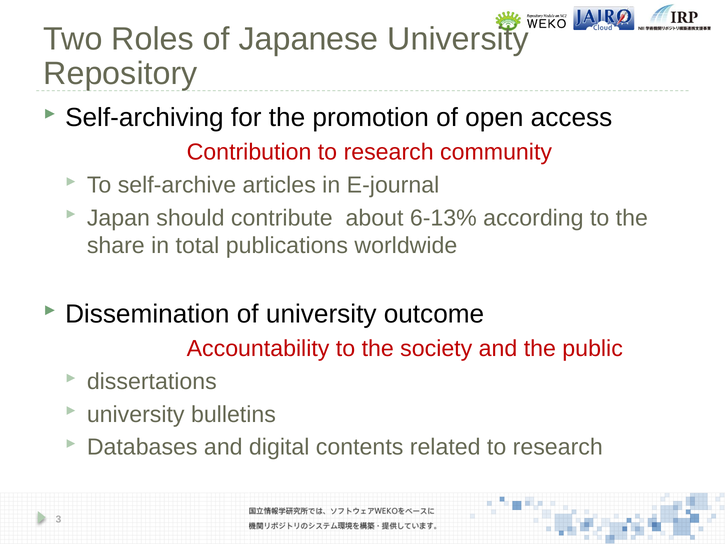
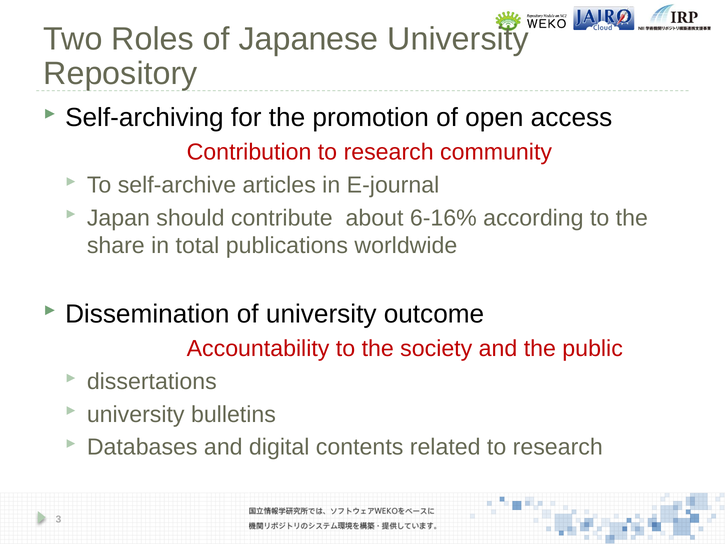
6-13%: 6-13% -> 6-16% (443, 218)
